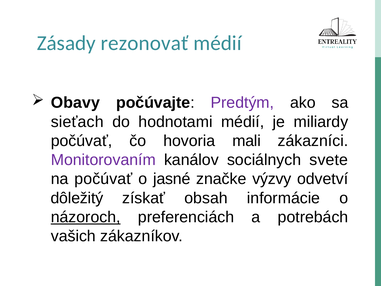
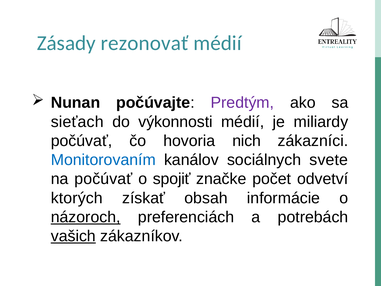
Obavy: Obavy -> Nunan (76, 103)
hodnotami: hodnotami -> výkonnosti (176, 122)
mali: mali -> nich (247, 141)
Monitorovaním colour: purple -> blue (103, 160)
jasné: jasné -> spojiť (172, 179)
výzvy: výzvy -> počet (272, 179)
dôležitý: dôležitý -> ktorých (77, 198)
vašich underline: none -> present (73, 236)
